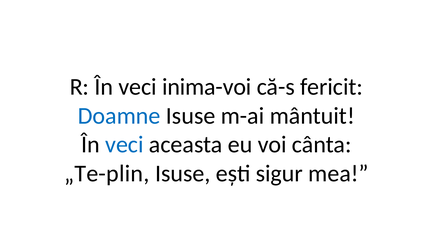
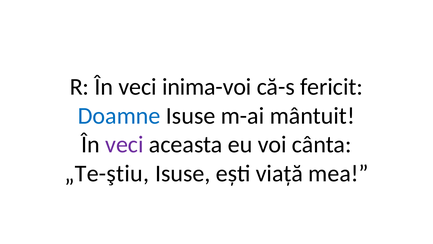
veci colour: blue -> purple (124, 144)
„Te-plin: „Te-plin -> „Te-ştiu (107, 173)
sigur: sigur -> viață (279, 173)
